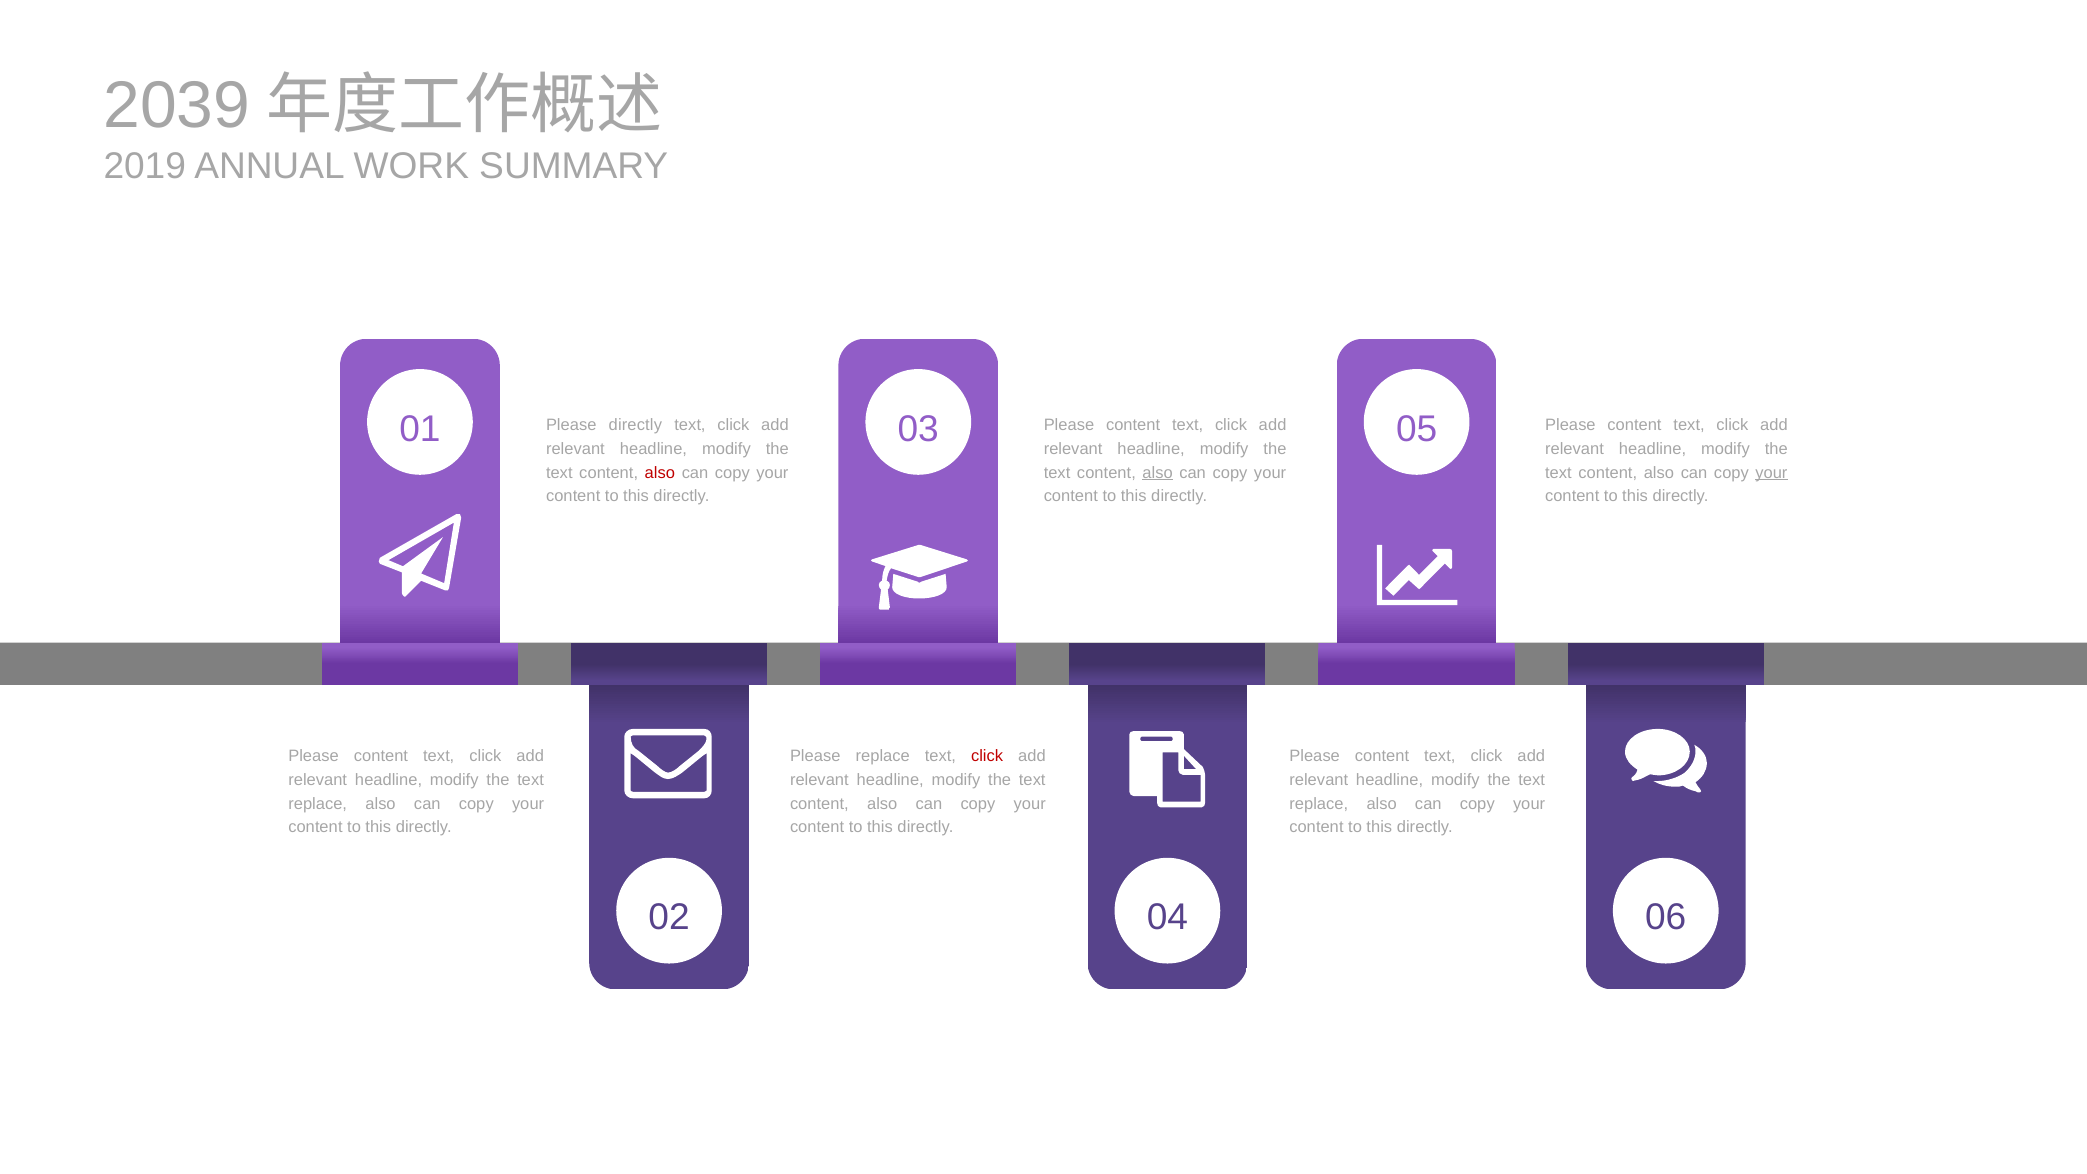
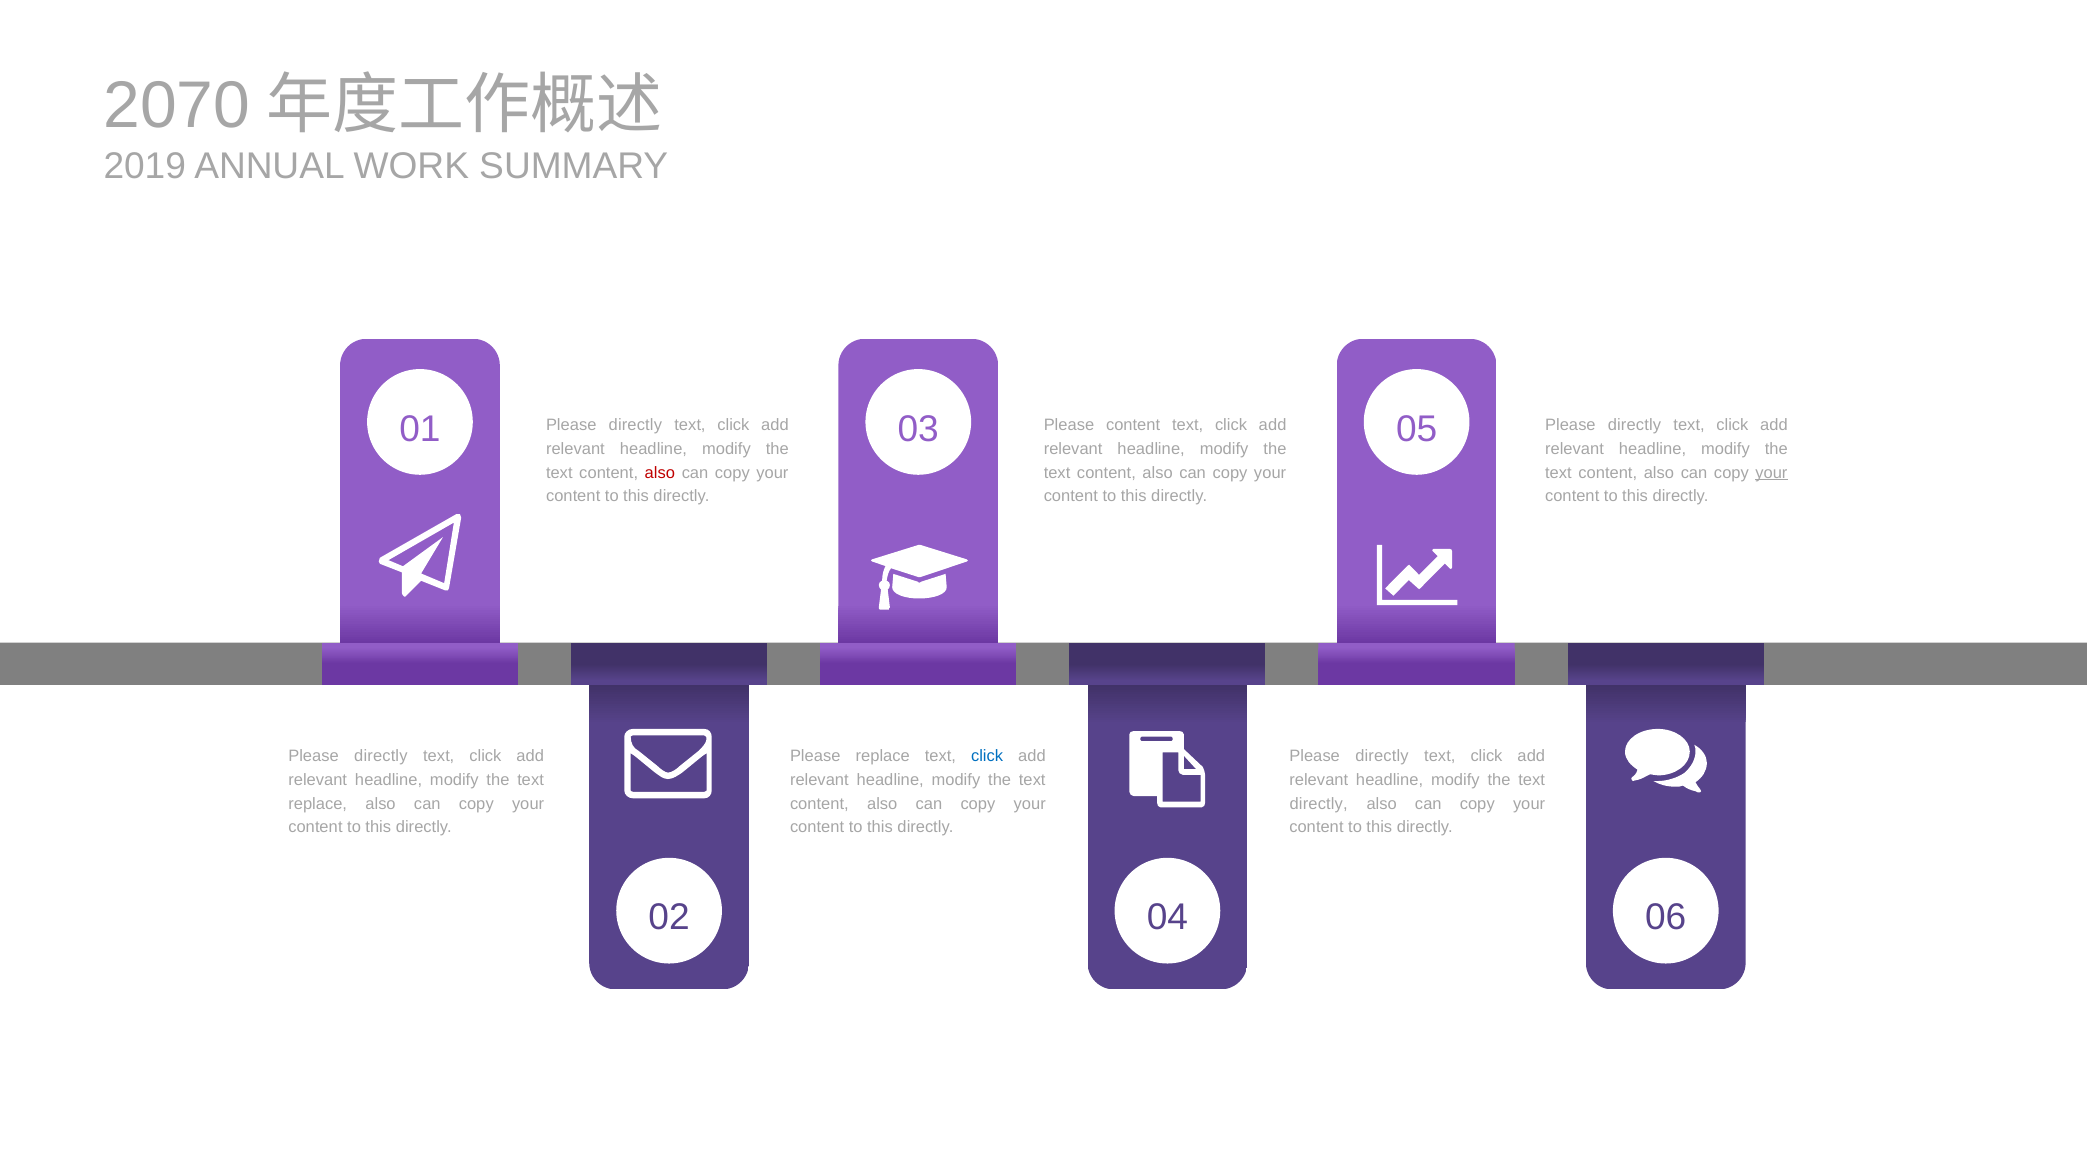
2039: 2039 -> 2070 (177, 105)
content: content -> directly (1634, 425)
also underline: present -> none (1158, 473)
content: content -> directly (381, 756)
click colour: red -> blue (987, 756)
content: content -> directly (1382, 756)
replace: replace -> directly (1319, 804)
